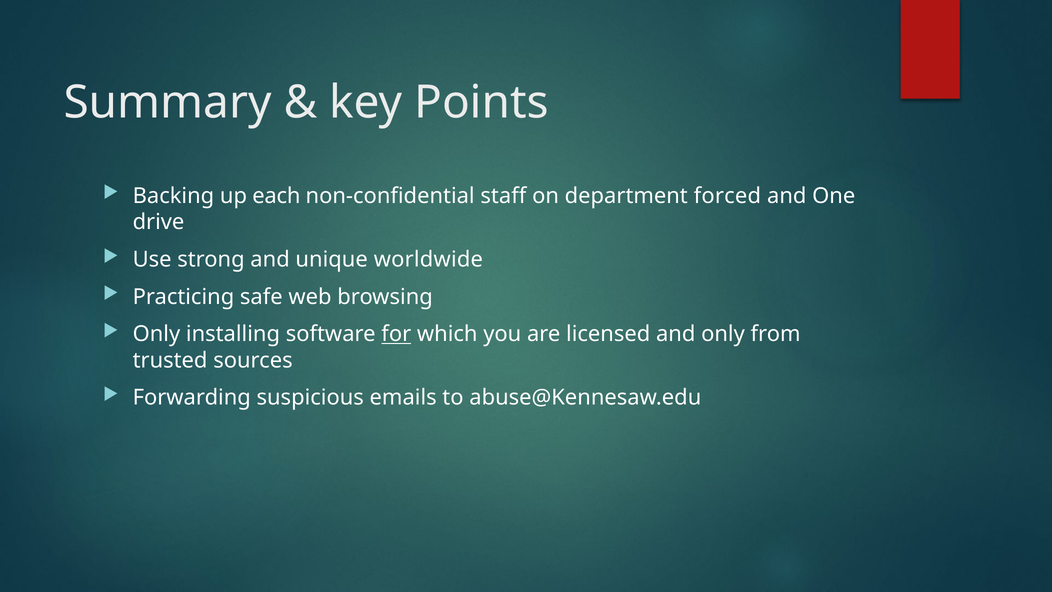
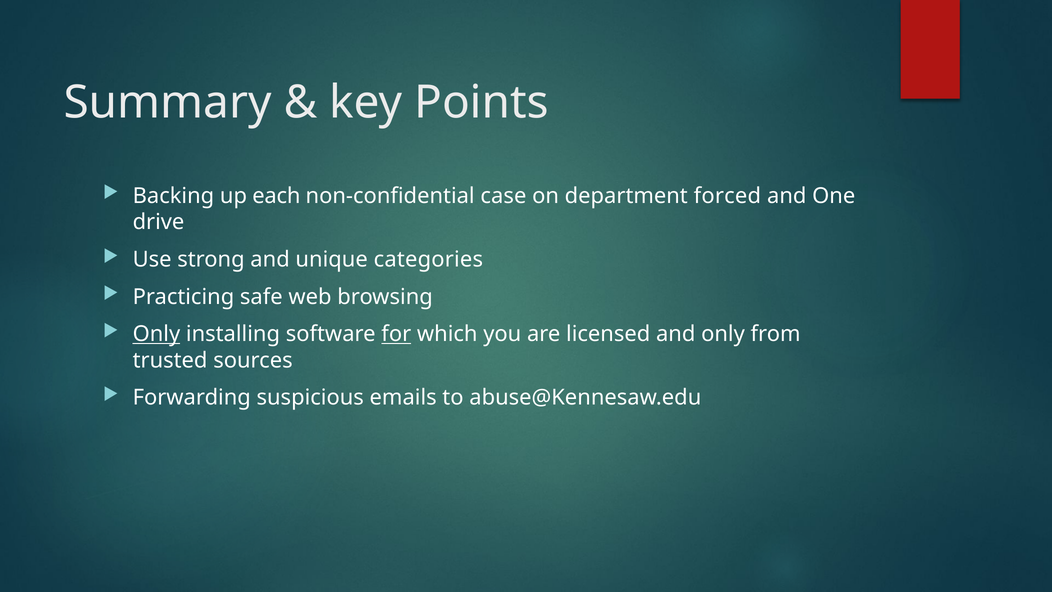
staff: staff -> case (503, 196)
worldwide: worldwide -> categories (428, 259)
Only underline: none -> present (156, 334)
